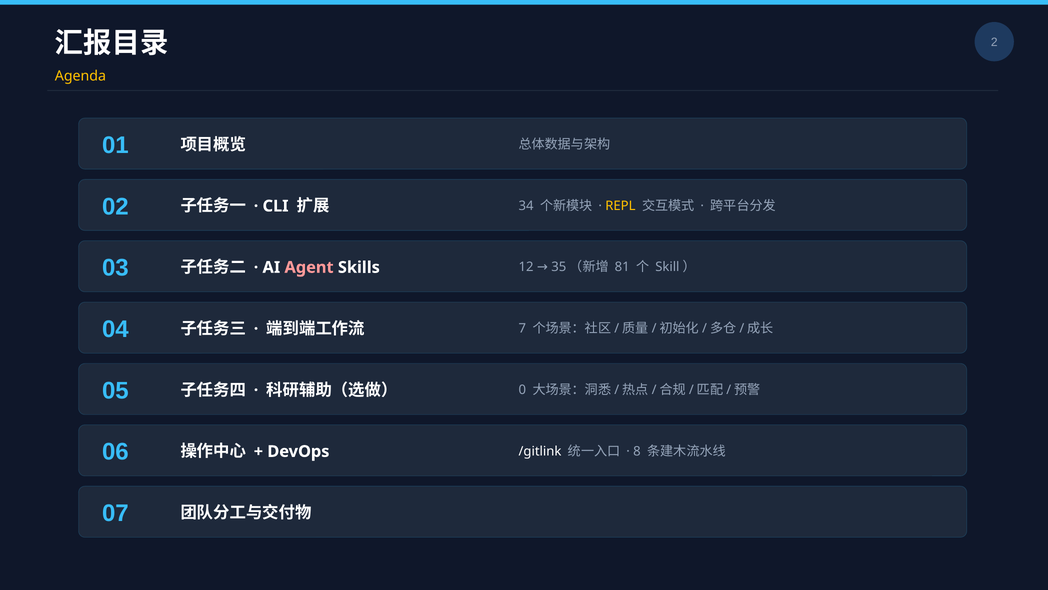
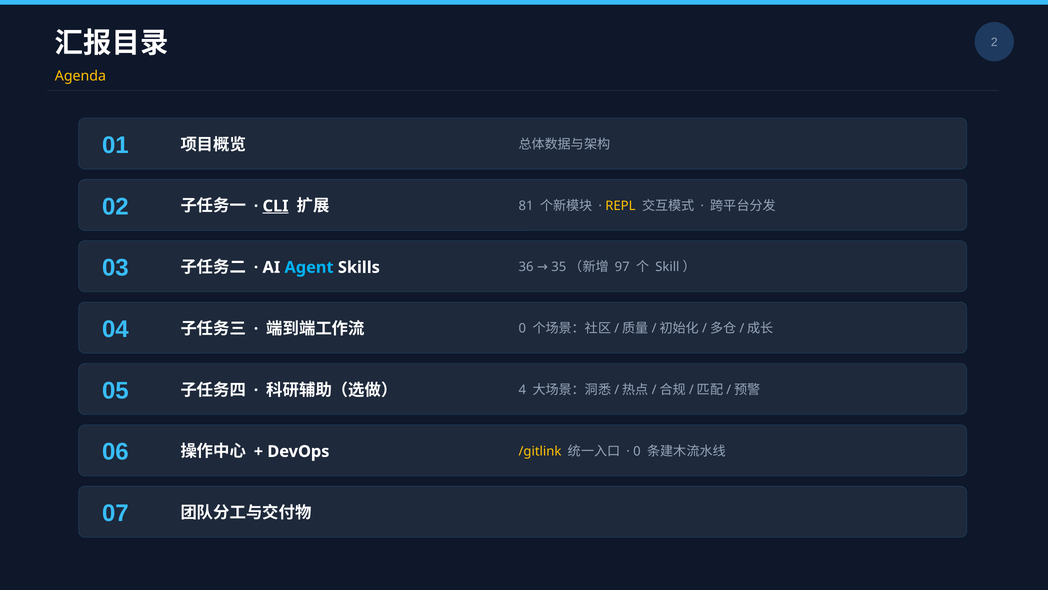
CLI underline: none -> present (276, 206)
34: 34 -> 81 (526, 206)
Agent colour: pink -> light blue (309, 267)
12: 12 -> 36 (526, 267)
81: 81 -> 97 (622, 267)
7: 7 -> 0 (522, 328)
0: 0 -> 4 (522, 390)
/gitlink colour: white -> yellow (540, 451)
8: 8 -> 0 (637, 451)
